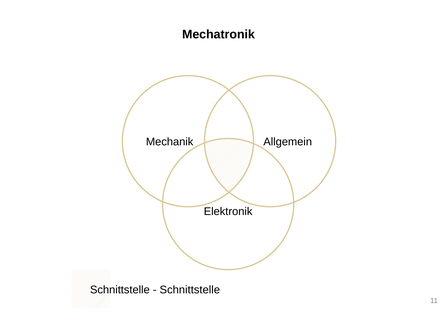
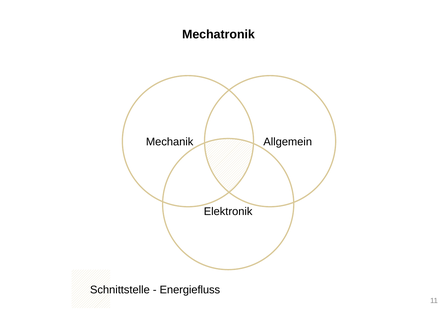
Schnittstelle: Schnittstelle -> Energiefluss (190, 290)
